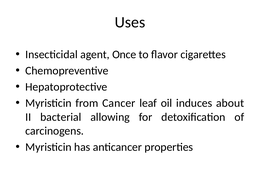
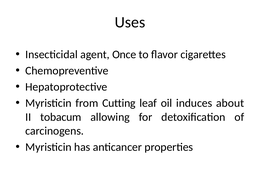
Cancer: Cancer -> Cutting (119, 103)
bacterial: bacterial -> tobacum (61, 117)
